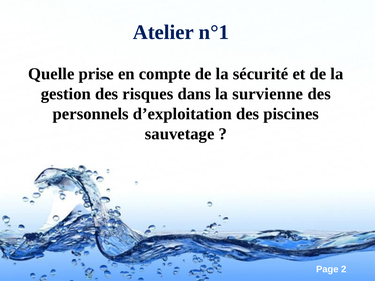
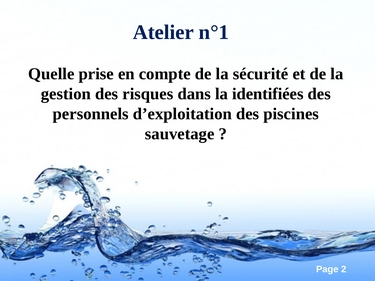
survienne: survienne -> identifiées (268, 94)
